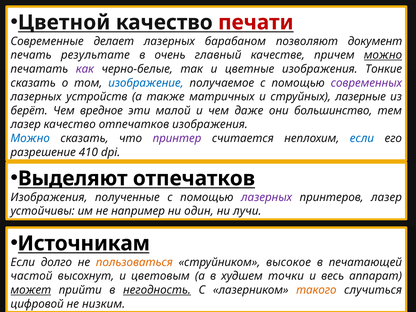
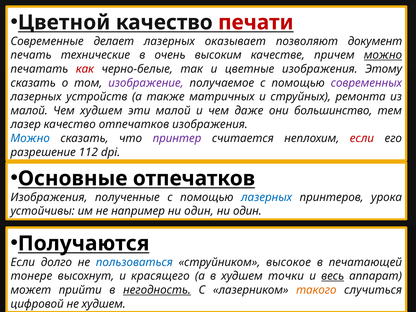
барабаном: барабаном -> оказывает (235, 41)
результате: результате -> технические (95, 55)
главный: главный -> высоким (218, 55)
как colour: purple -> red (85, 69)
Тонкие: Тонкие -> Этому (384, 69)
изображение colour: blue -> purple (146, 83)
лазерные: лазерные -> ремонта (361, 97)
берёт: берёт -> малой (29, 111)
Чем вредное: вредное -> худшем (101, 111)
если colour: blue -> red (362, 138)
410: 410 -> 112 (88, 152)
Выделяют: Выделяют -> Основные (73, 178)
лазерных colour: purple -> blue (267, 197)
принтеров лазер: лазер -> урока (387, 197)
лучи: лучи -> один (247, 211)
Источникам: Источникам -> Получаются (84, 243)
пользоваться colour: orange -> blue (134, 262)
частой: частой -> тонере (31, 276)
цветовым: цветовым -> красящего (160, 276)
весь underline: none -> present (333, 276)
может underline: present -> none (31, 290)
не низким: низким -> худшем (104, 304)
